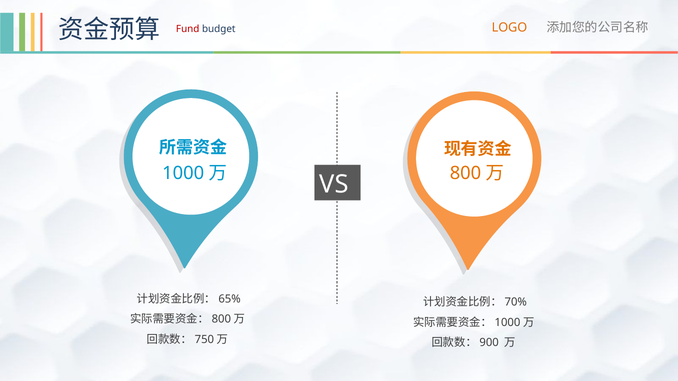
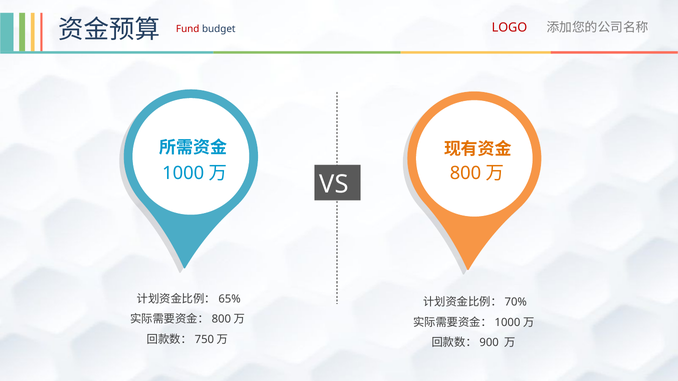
LOGO colour: orange -> red (509, 28)
